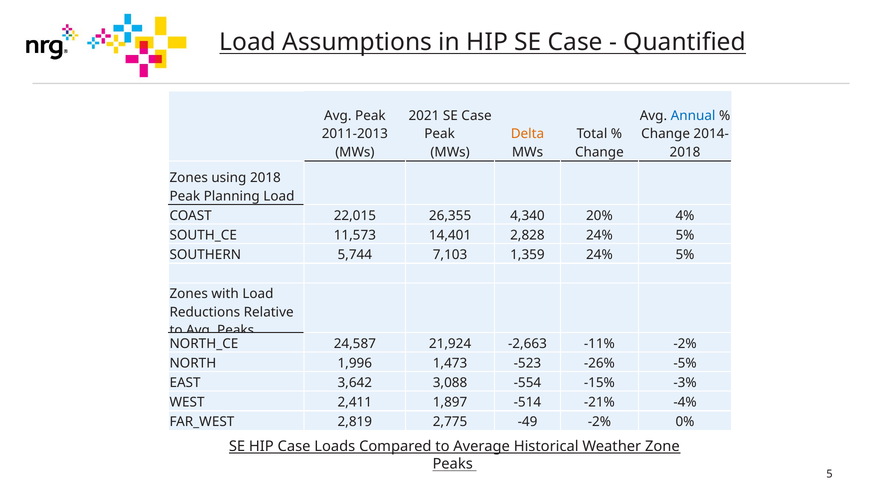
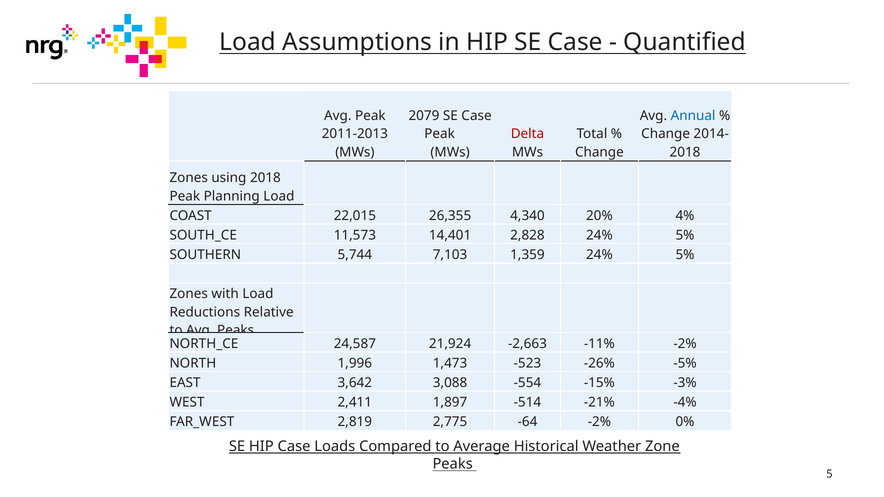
2021: 2021 -> 2079 (424, 116)
Delta colour: orange -> red (527, 134)
-49: -49 -> -64 (528, 422)
